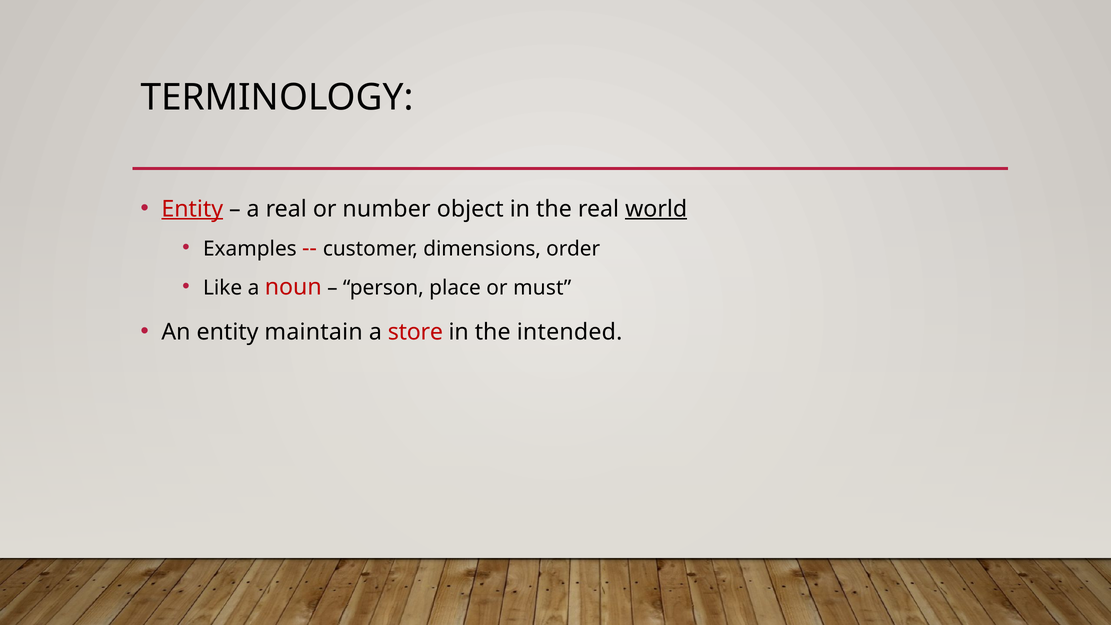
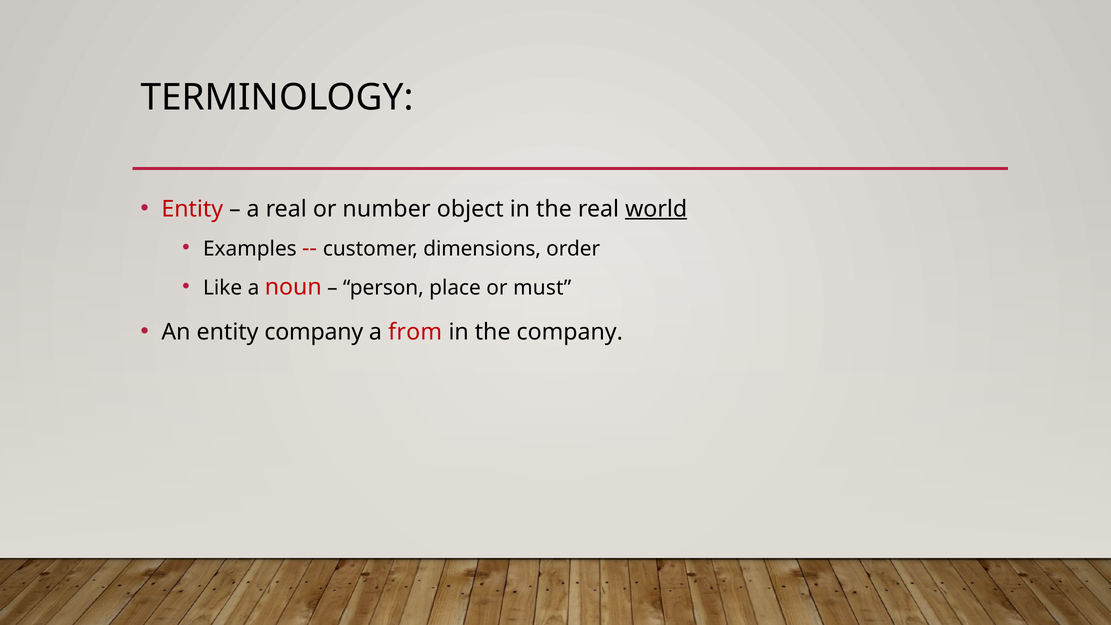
Entity underline: present -> none (192, 209)
entity maintain: maintain -> company (314, 332)
store: store -> from (415, 332)
the intended: intended -> company (570, 332)
